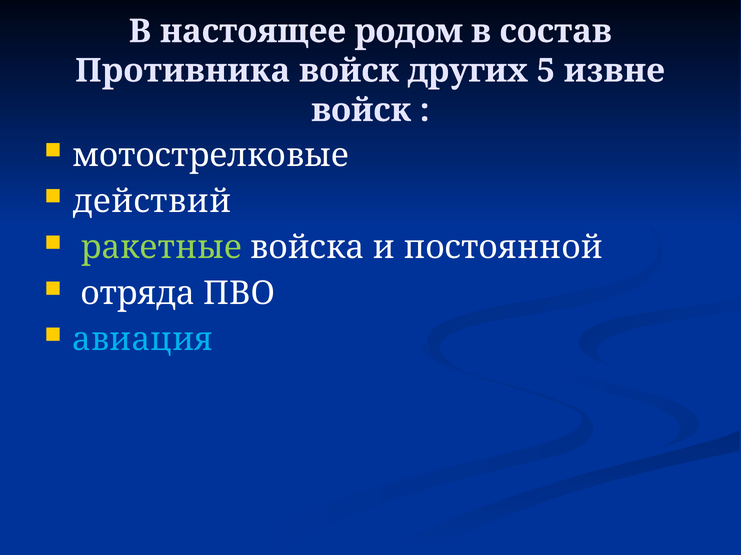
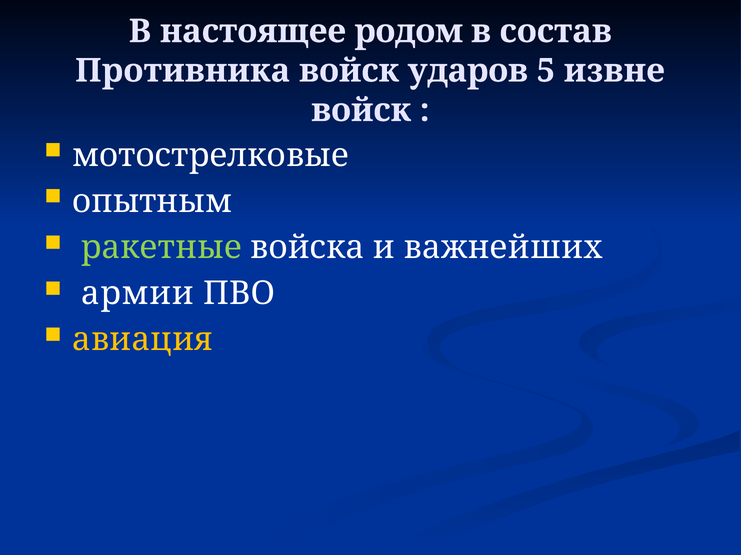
других: других -> ударов (468, 71)
действий: действий -> опытным (152, 202)
постоянной: постоянной -> важнейших (503, 248)
отряда: отряда -> армии (138, 294)
авиация colour: light blue -> yellow (143, 340)
